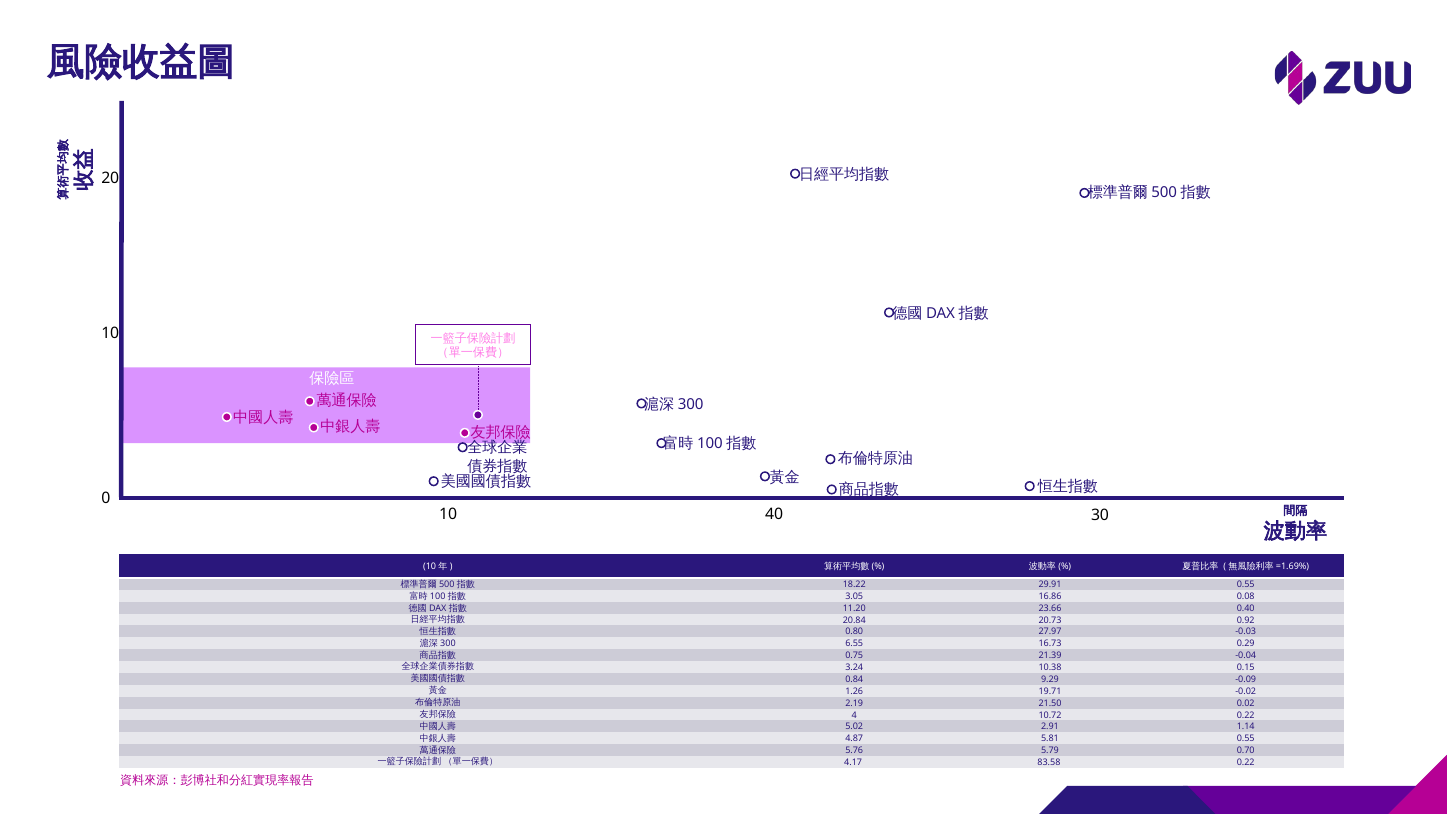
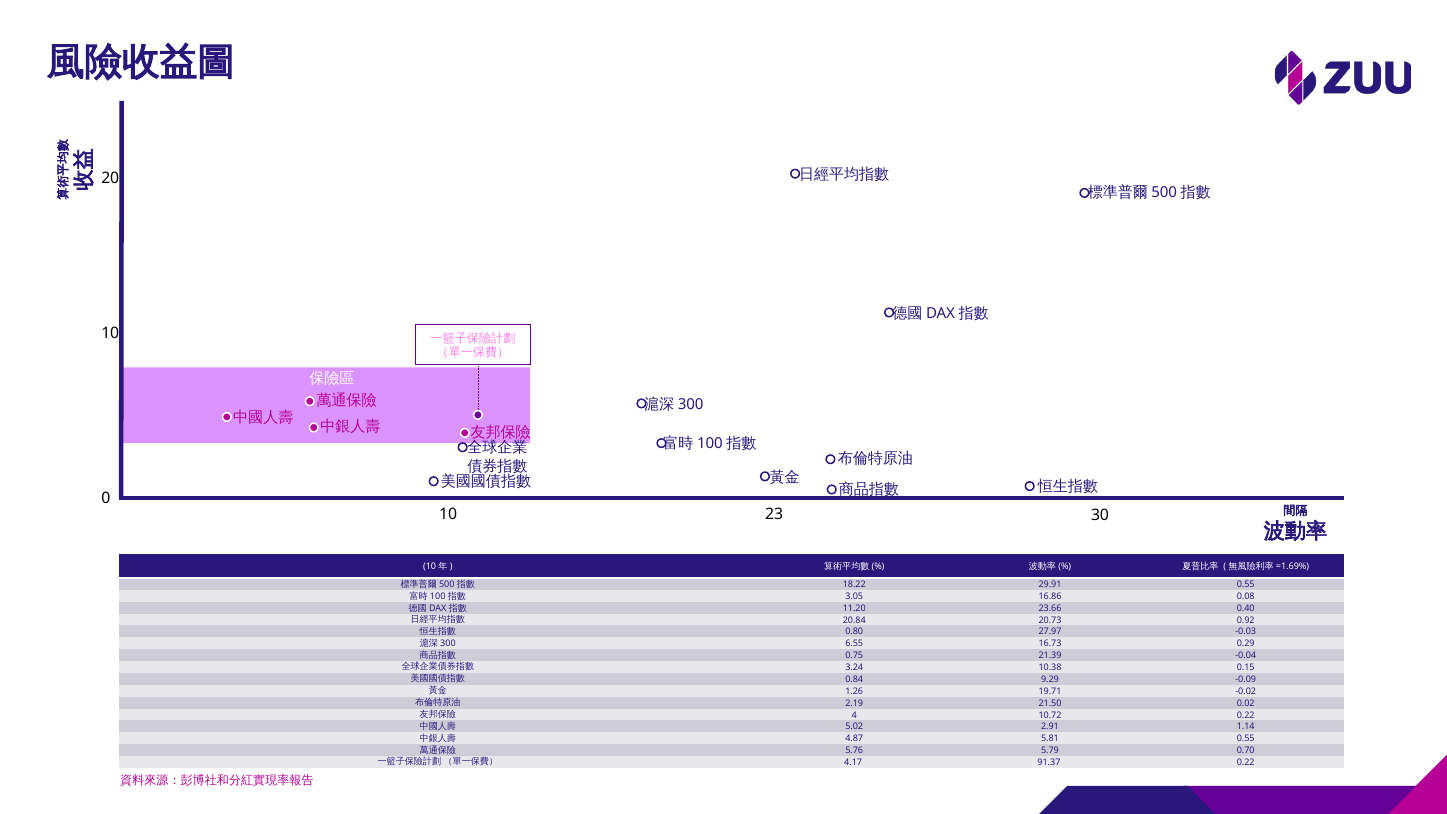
40: 40 -> 23 (774, 514)
83.58: 83.58 -> 91.37 (1049, 763)
